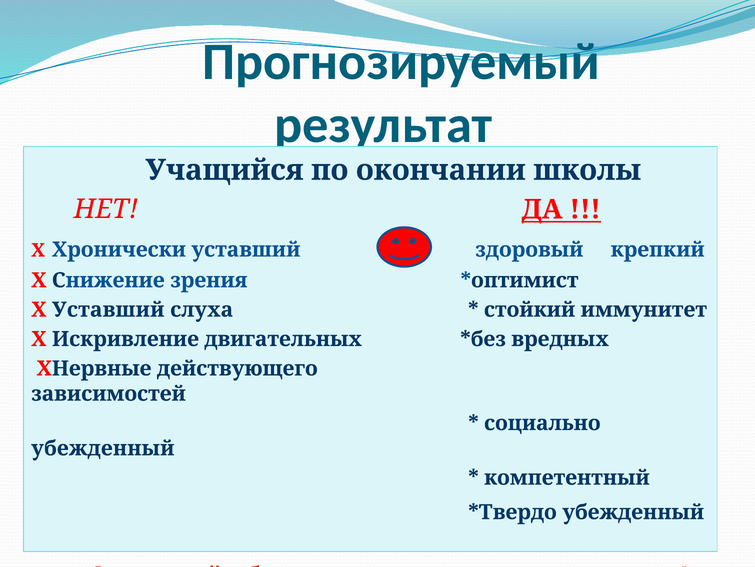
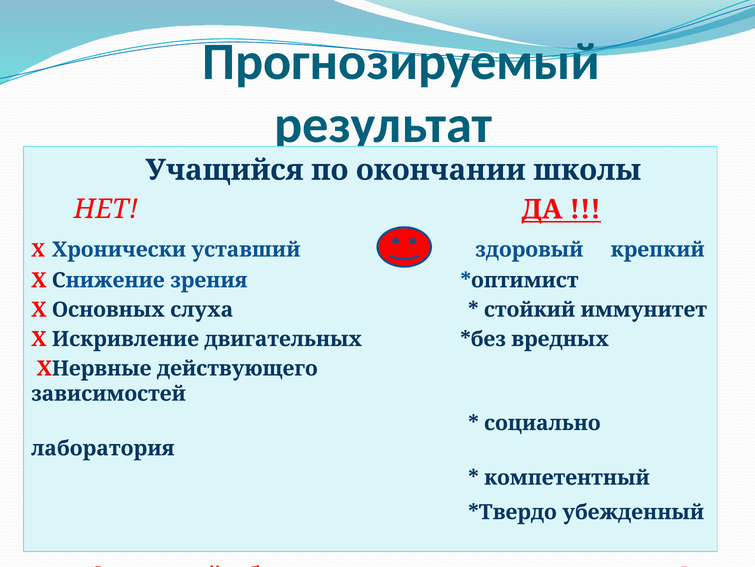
Х Уставший: Уставший -> Основных (108, 309)
убежденный: убежденный -> лаборатория (103, 448)
